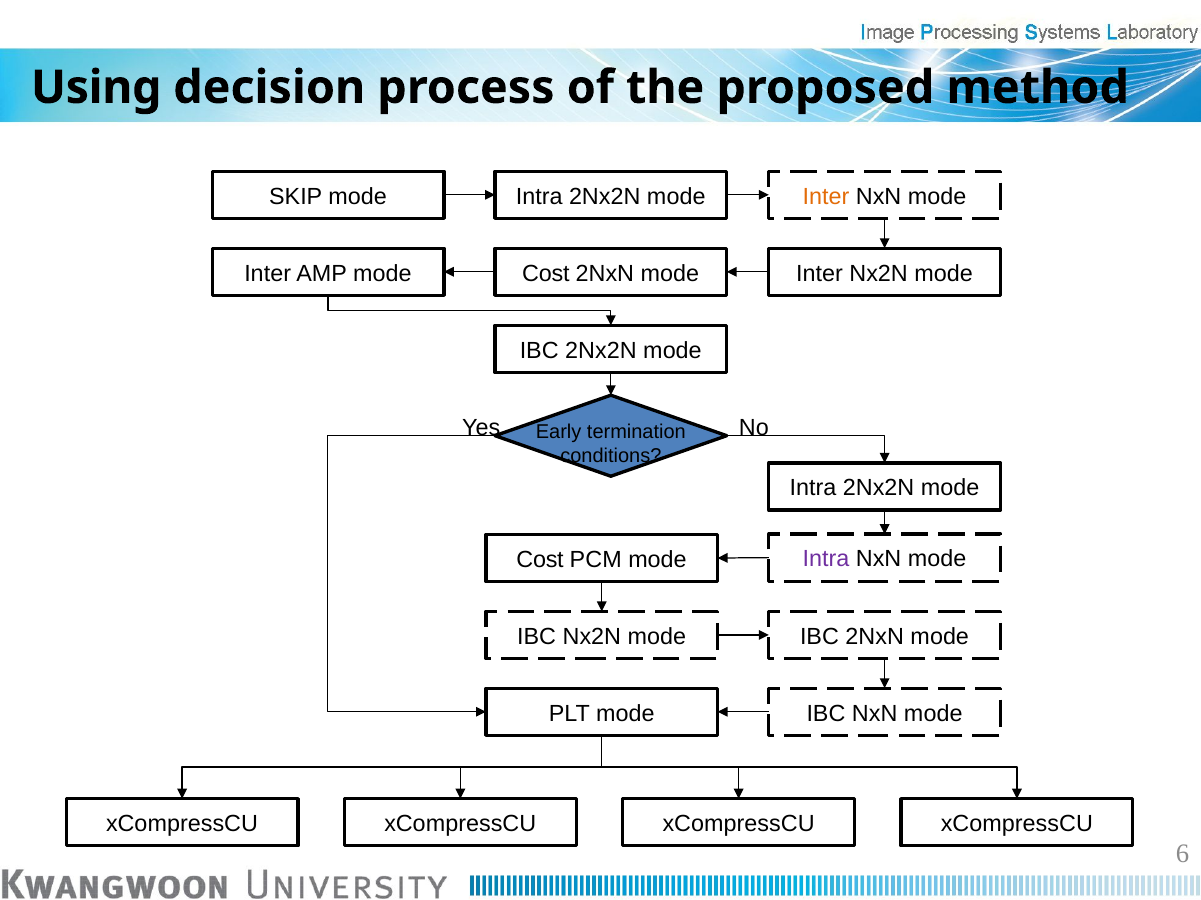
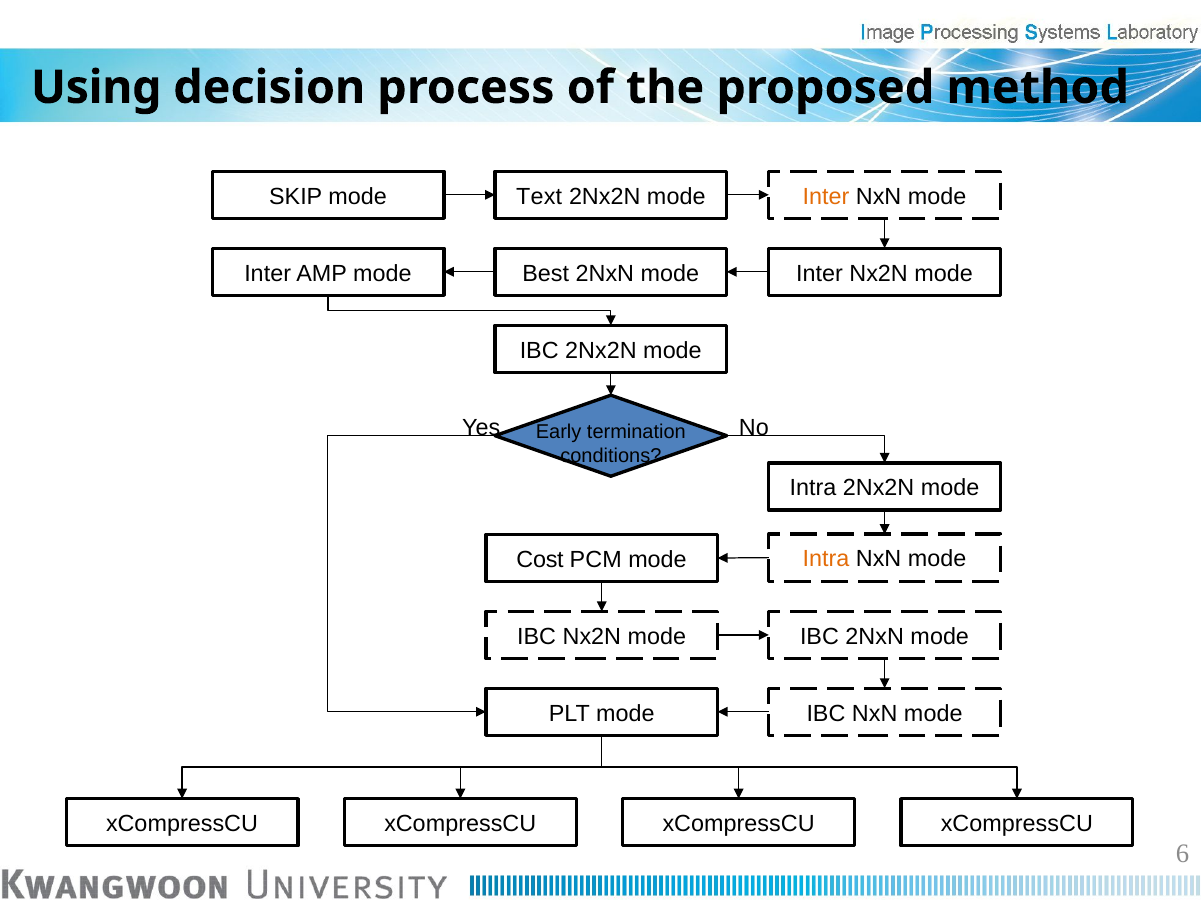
SKIP mode Intra: Intra -> Text (539, 197)
Cost: Cost -> Best (546, 274)
Intra colour: purple -> orange (826, 560)
